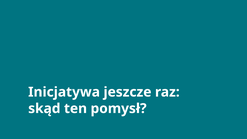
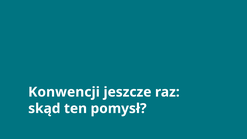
Inicjatywa: Inicjatywa -> Konwencji (64, 92)
